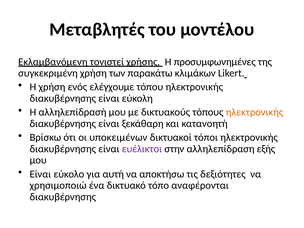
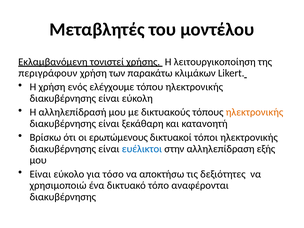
προσυμφωνημένες: προσυμφωνημένες -> λειτουργικοποίηση (215, 62)
συγκεκριμένη: συγκεκριμένη -> περιγράφουν (48, 73)
υποκειμένων: υποκειμένων -> ερωτώμενους (118, 137)
ευέλικτοι colour: purple -> blue (142, 149)
αυτή: αυτή -> τόσο (113, 174)
